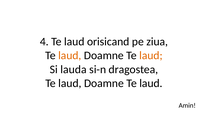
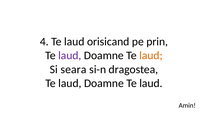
ziua: ziua -> prin (157, 42)
laud colour: orange -> purple (70, 55)
lauda: lauda -> seara (73, 69)
